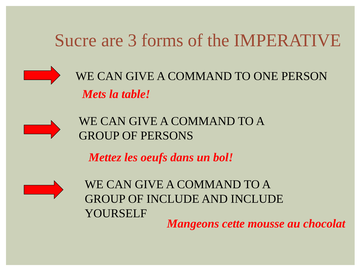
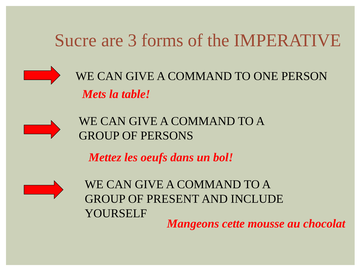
OF INCLUDE: INCLUDE -> PRESENT (173, 199)
